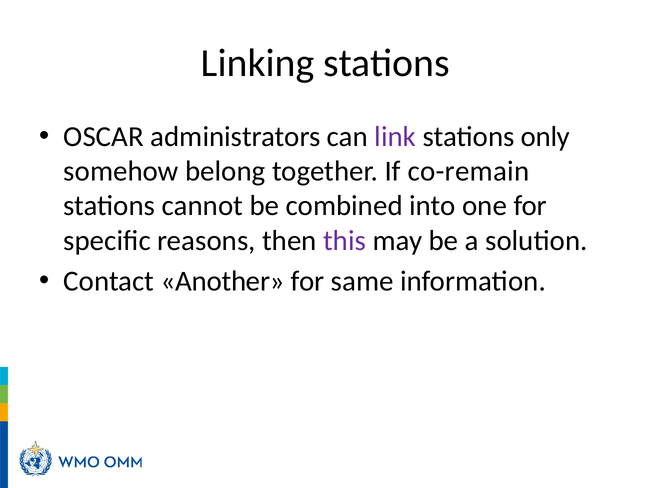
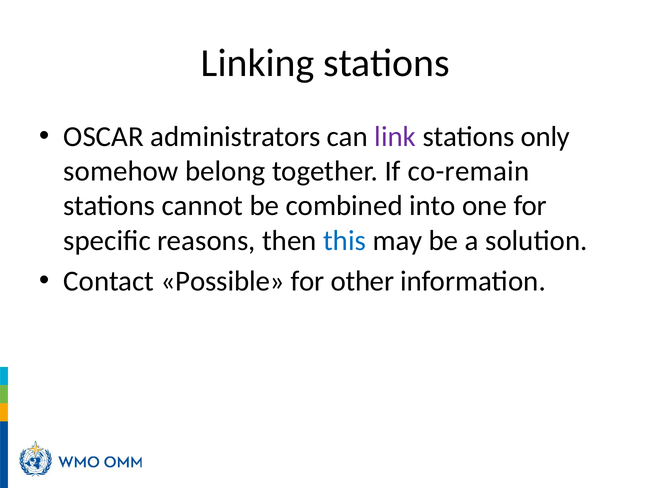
this colour: purple -> blue (345, 241)
Another: Another -> Possible (223, 281)
same: same -> other (362, 281)
